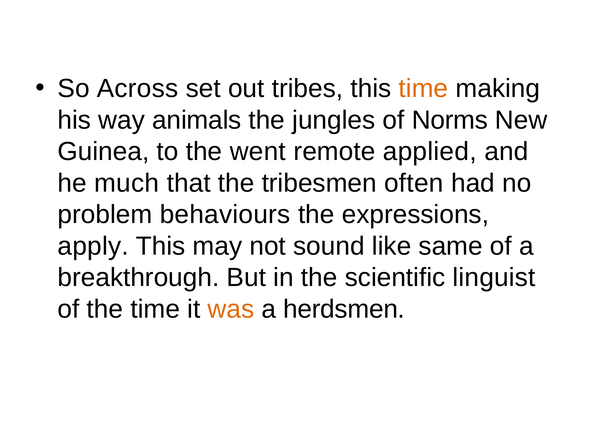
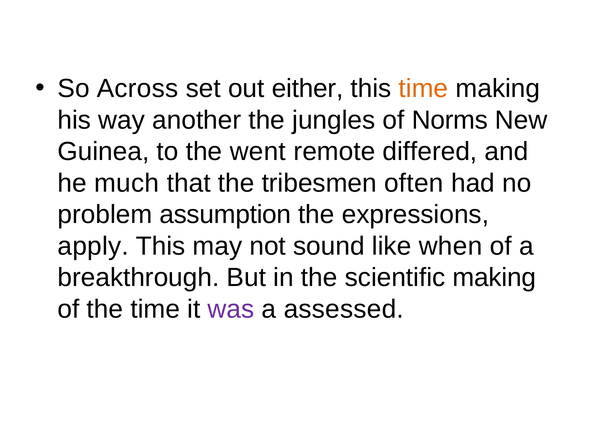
tribes: tribes -> either (308, 88)
animals: animals -> another (197, 120)
applied: applied -> differed (430, 151)
behaviours: behaviours -> assumption (225, 214)
same: same -> when (451, 246)
scientific linguist: linguist -> making (494, 277)
was colour: orange -> purple (231, 309)
herdsmen: herdsmen -> assessed (344, 309)
